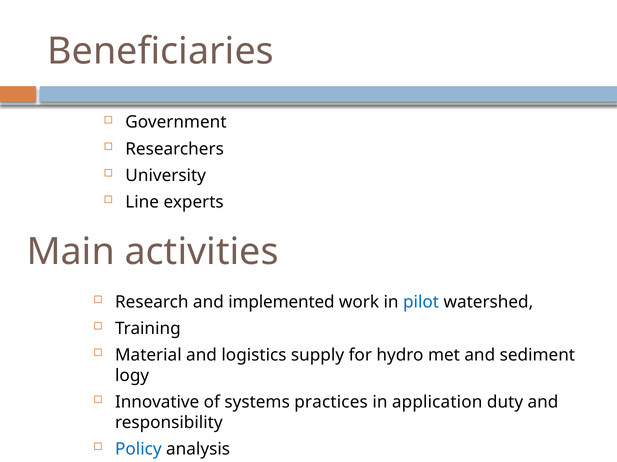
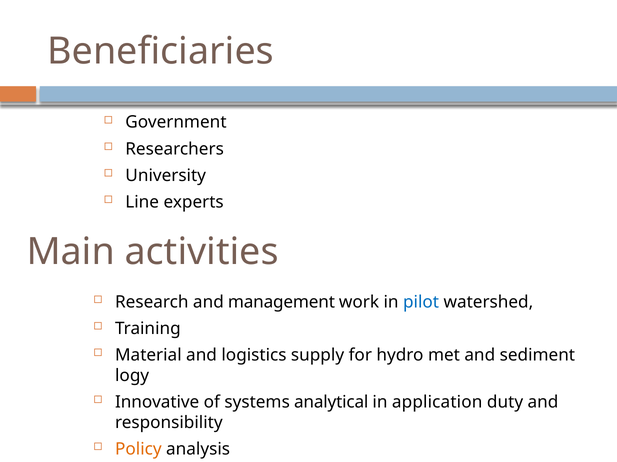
implemented: implemented -> management (281, 302)
practices: practices -> analytical (331, 403)
Policy colour: blue -> orange (138, 450)
